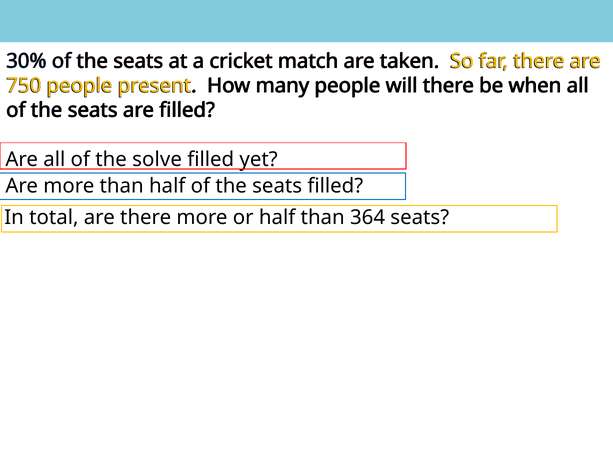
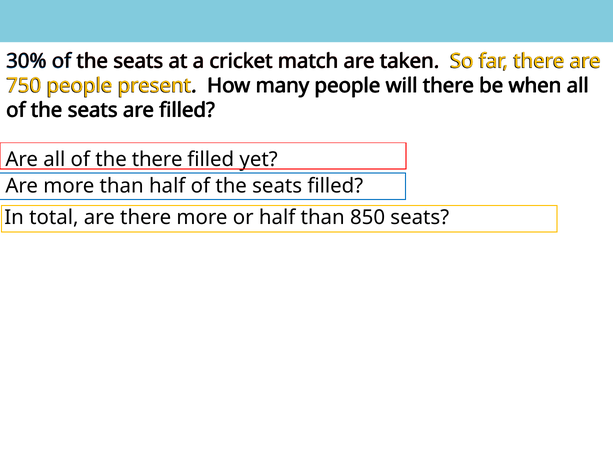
the solve: solve -> there (157, 159)
364: 364 -> 850 (368, 218)
